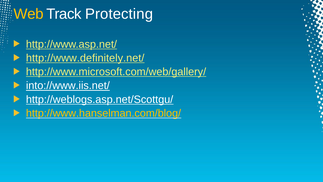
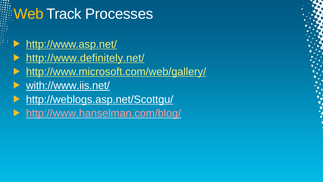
Protecting: Protecting -> Processes (119, 14)
into://www.iis.net/: into://www.iis.net/ -> with://www.iis.net/ (68, 86)
http://www.hanselman.com/blog/ colour: yellow -> pink (103, 113)
